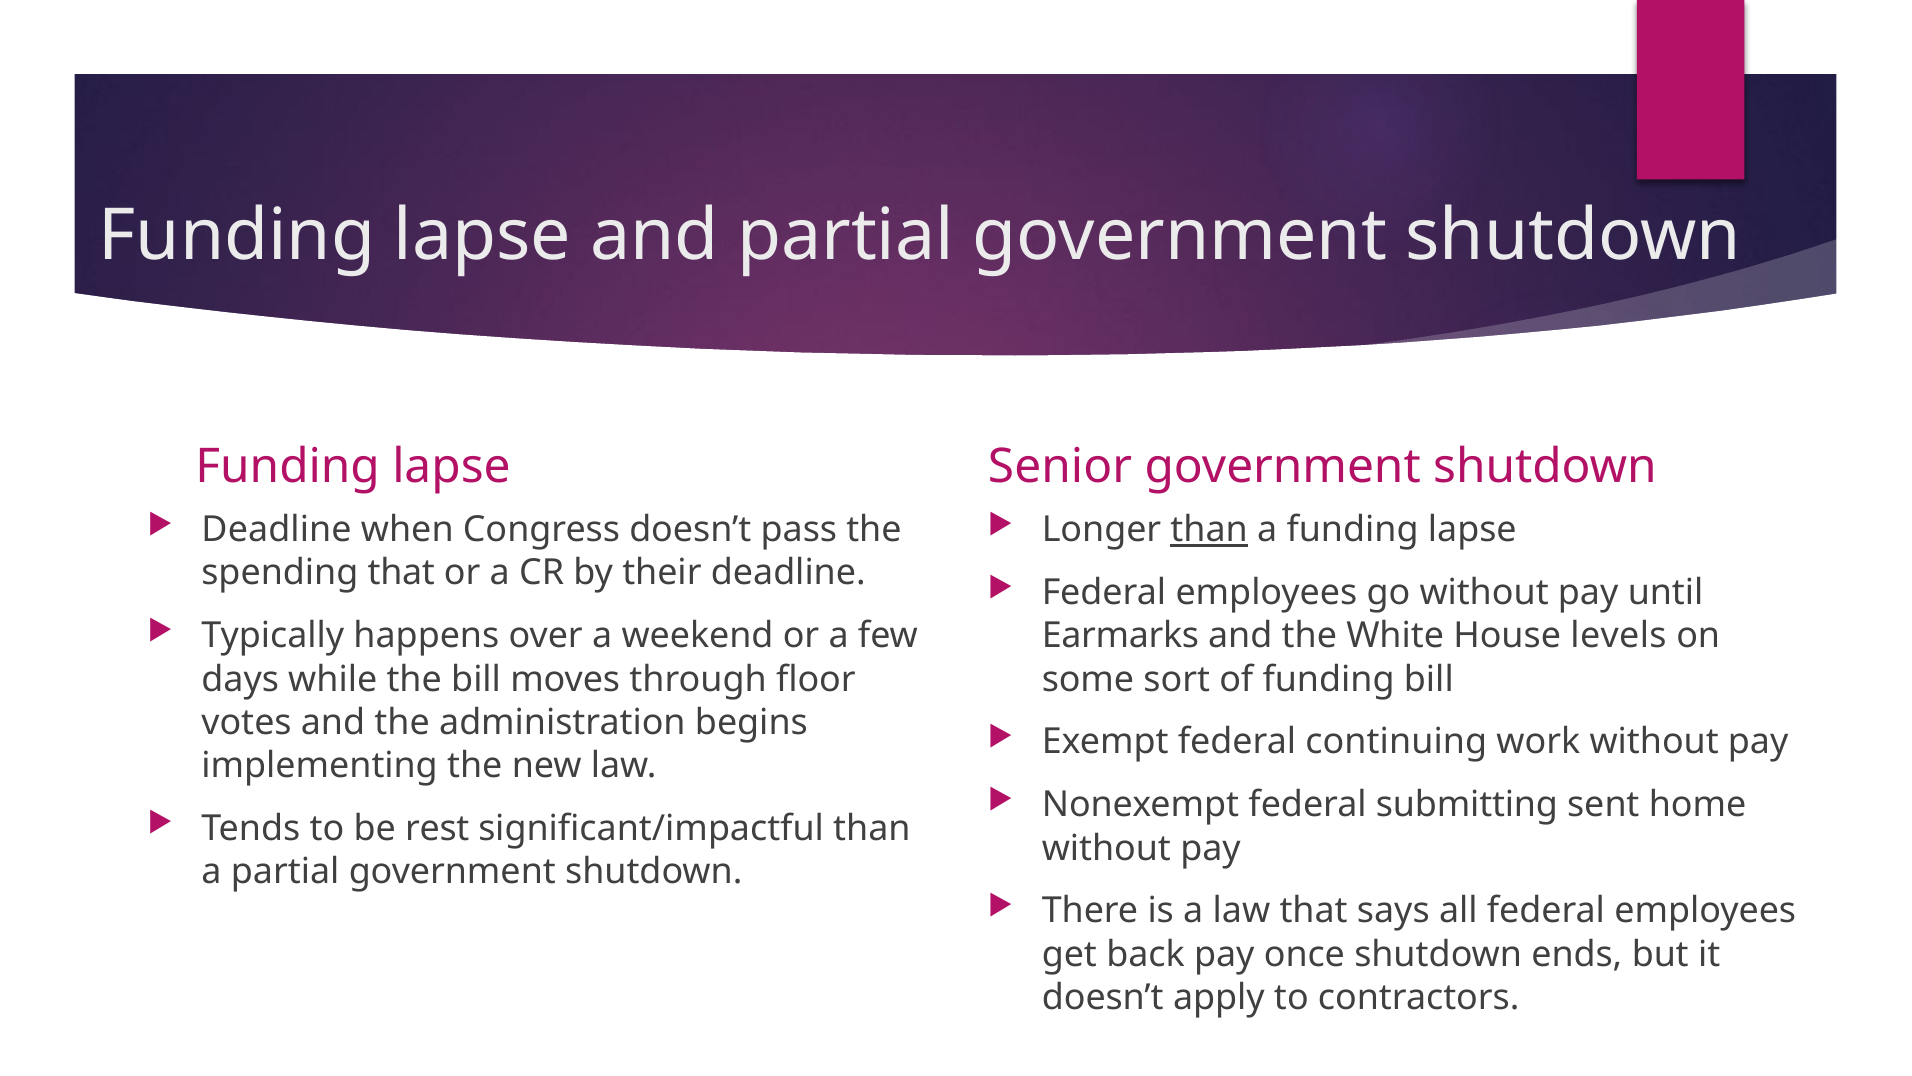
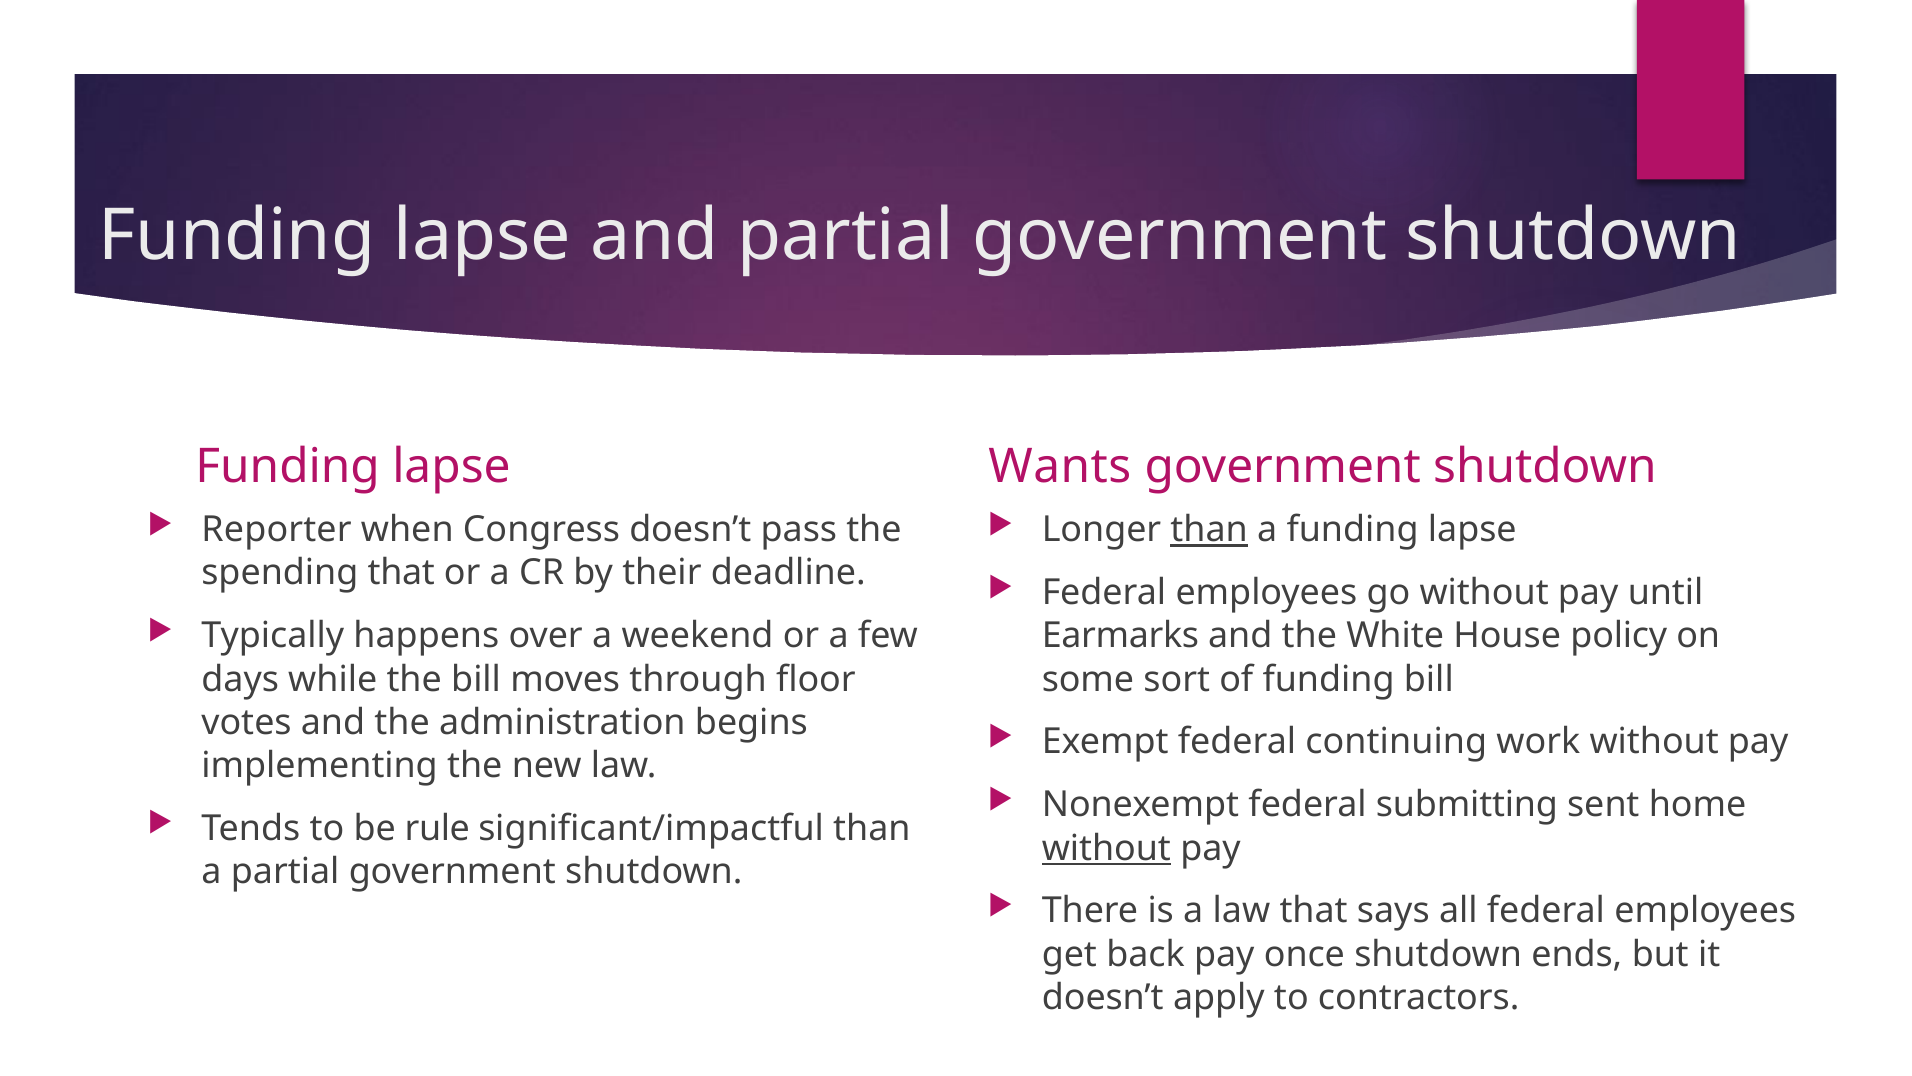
Senior: Senior -> Wants (1060, 466)
Deadline: Deadline -> Reporter (277, 530)
levels: levels -> policy (1619, 636)
rest: rest -> rule (437, 828)
without underline: none -> present (1106, 848)
